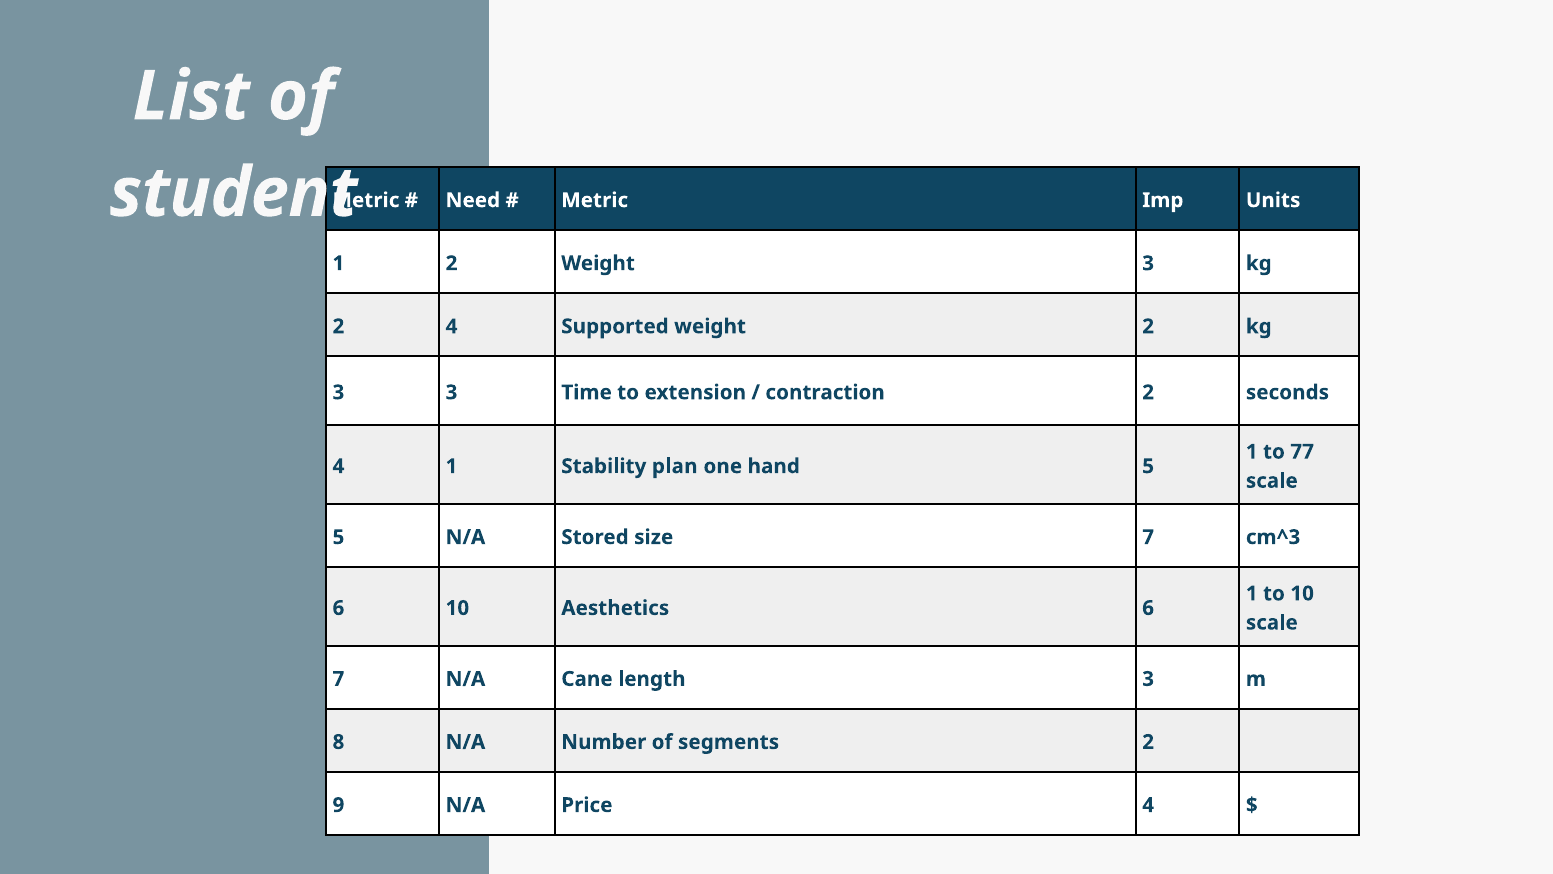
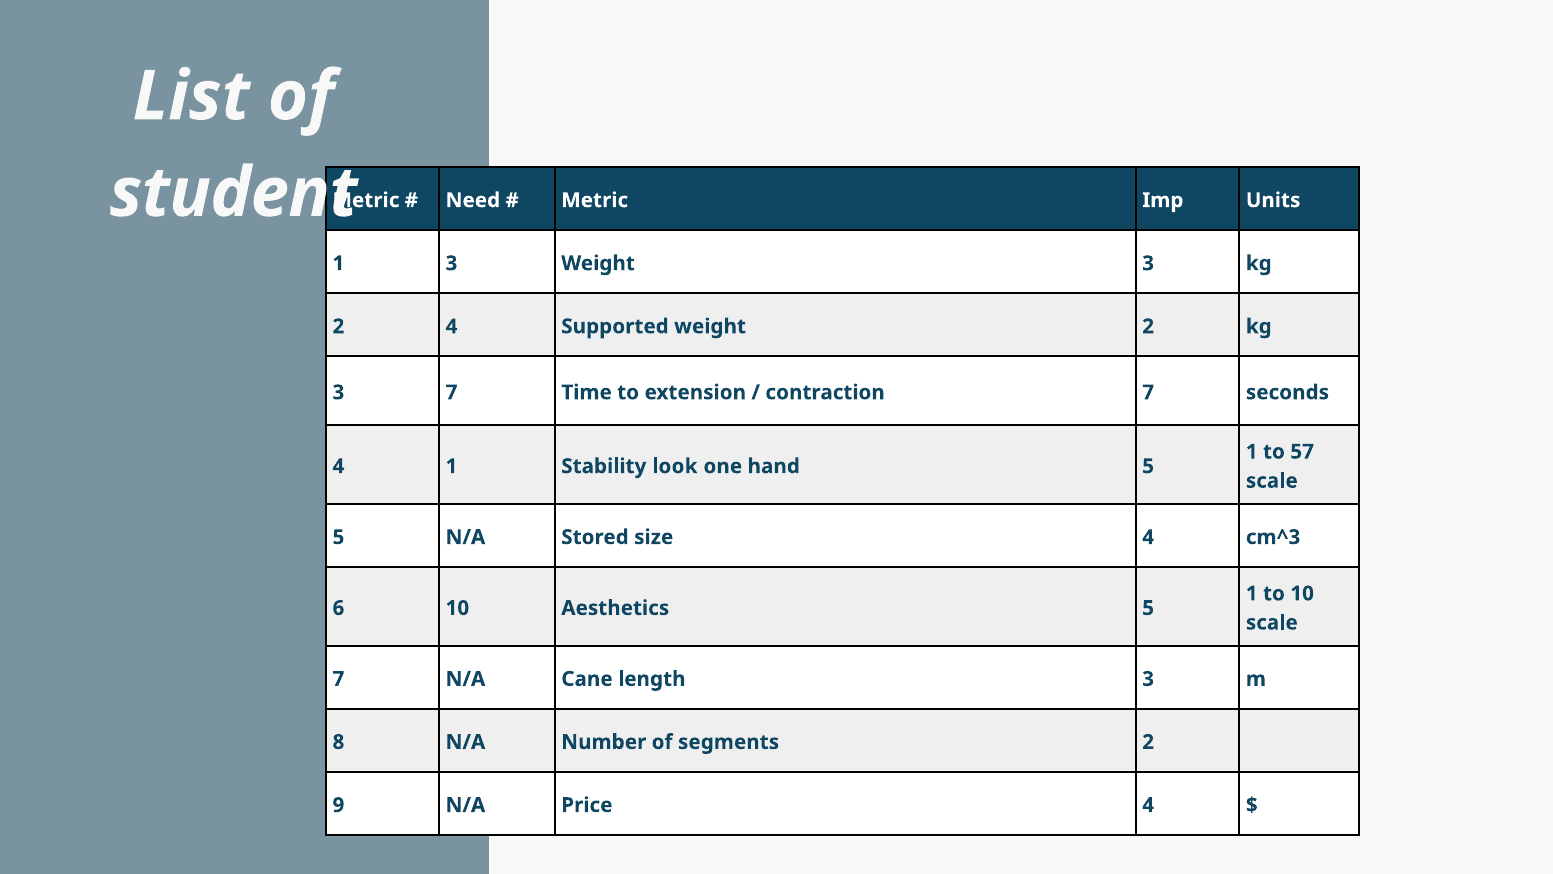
1 2: 2 -> 3 (452, 263)
3 3: 3 -> 7 (452, 392)
contraction 2: 2 -> 7 (1148, 392)
77: 77 -> 57 (1302, 452)
plan: plan -> look (675, 466)
size 7: 7 -> 4 (1148, 537)
Aesthetics 6: 6 -> 5 (1148, 608)
